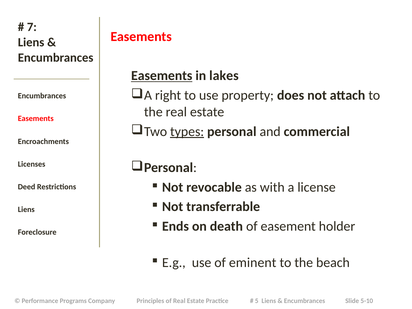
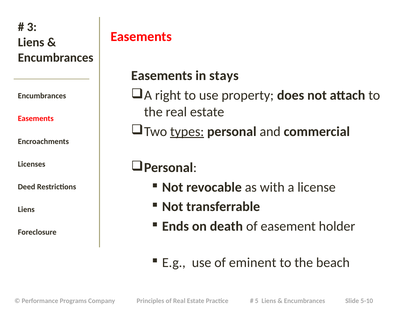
7: 7 -> 3 (32, 27)
Easements underline: present -> none (162, 76)
lakes: lakes -> stays (224, 76)
